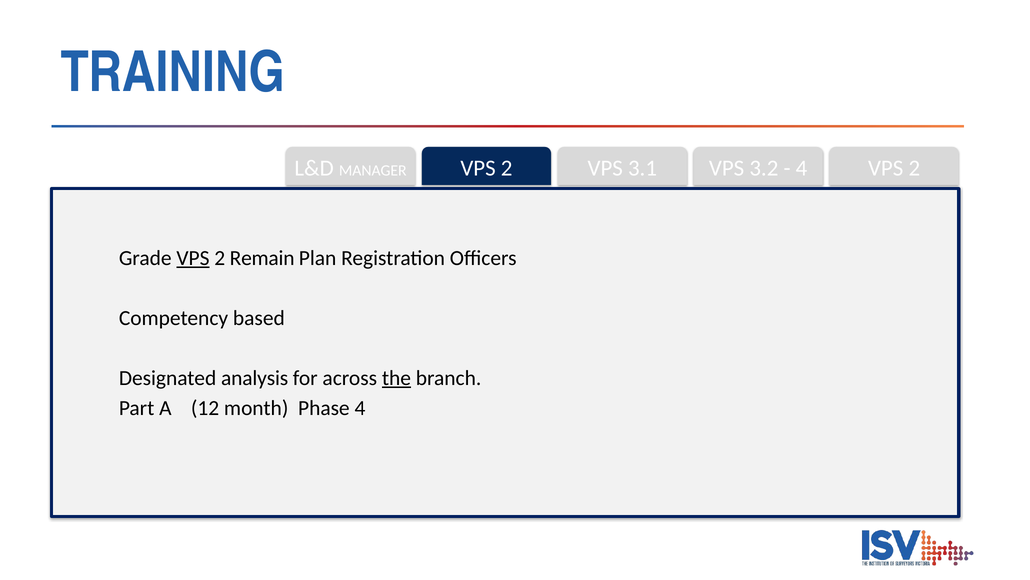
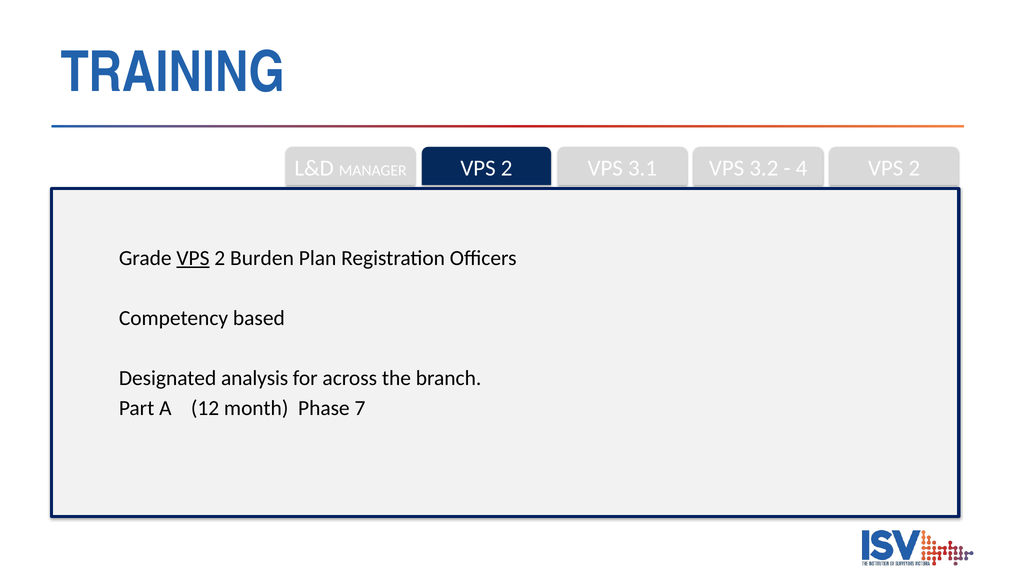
Remain: Remain -> Burden (262, 258)
the underline: present -> none (396, 378)
Phase 4: 4 -> 7 (360, 408)
